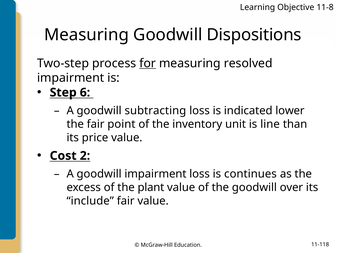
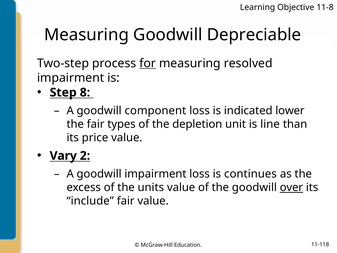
Dispositions: Dispositions -> Depreciable (254, 35)
6: 6 -> 8 (85, 92)
subtracting: subtracting -> component (155, 111)
point: point -> types (121, 124)
inventory: inventory -> depletion (197, 124)
Cost: Cost -> Vary (63, 156)
plant: plant -> units (151, 187)
over underline: none -> present (291, 187)
